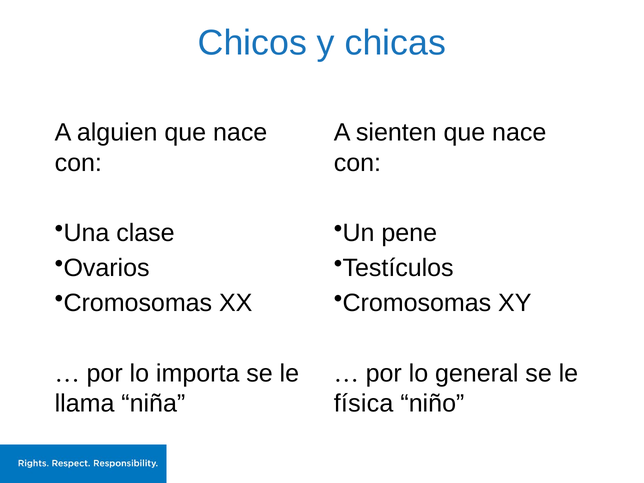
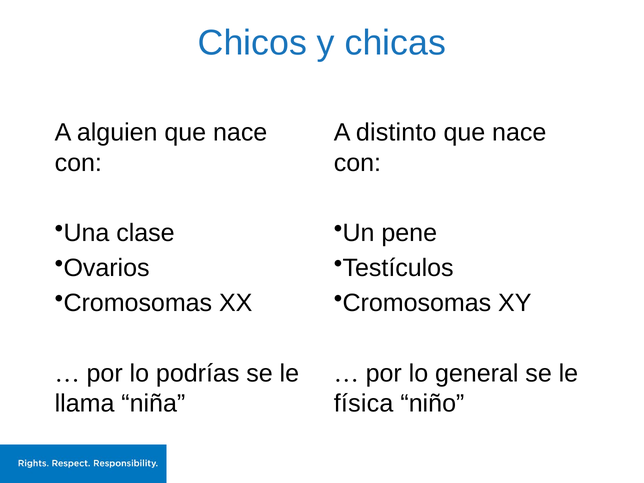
sienten: sienten -> distinto (396, 133)
importa: importa -> podrías (198, 373)
